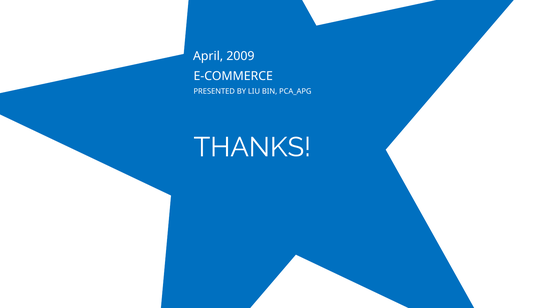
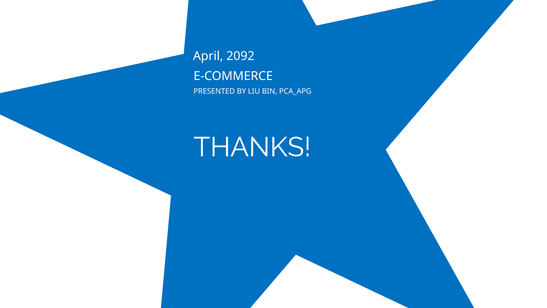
2009: 2009 -> 2092 (240, 56)
